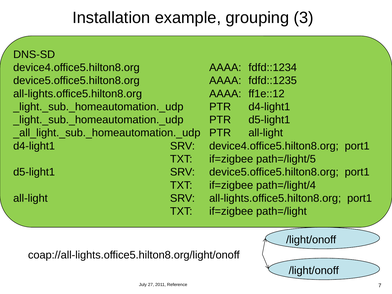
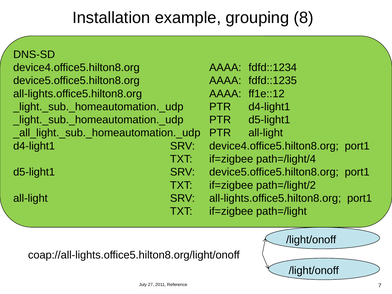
3: 3 -> 8 (304, 18)
path=/light/5: path=/light/5 -> path=/light/4 (286, 159)
path=/light/4: path=/light/4 -> path=/light/2 (286, 185)
